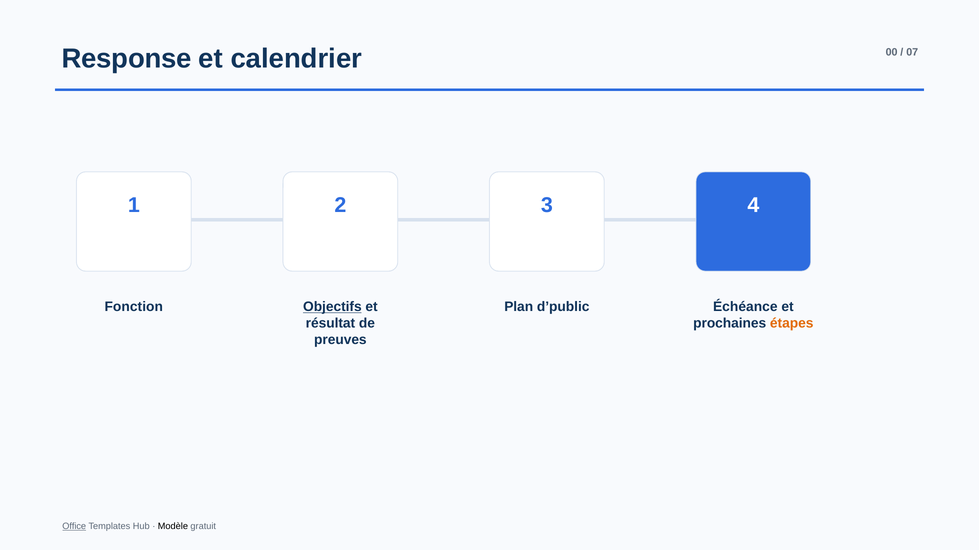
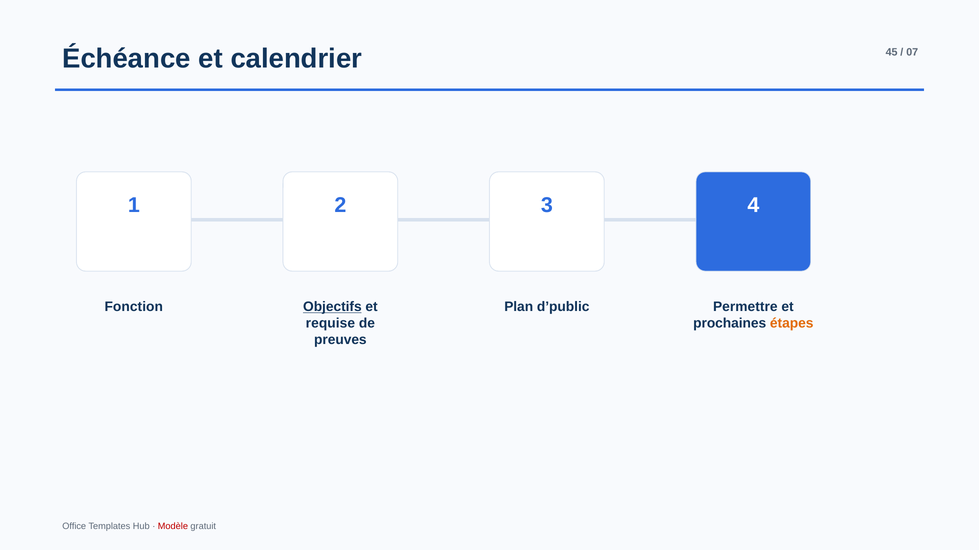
Response: Response -> Échéance (126, 59)
00: 00 -> 45 (892, 52)
Échéance: Échéance -> Permettre (745, 307)
résultat: résultat -> requise (330, 324)
Office underline: present -> none (74, 527)
Modèle colour: black -> red (173, 527)
